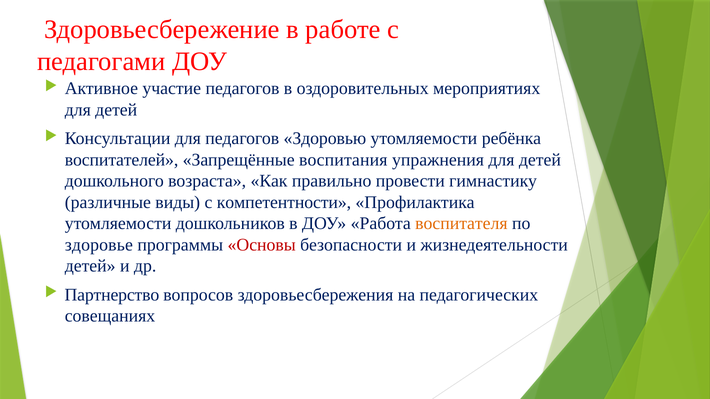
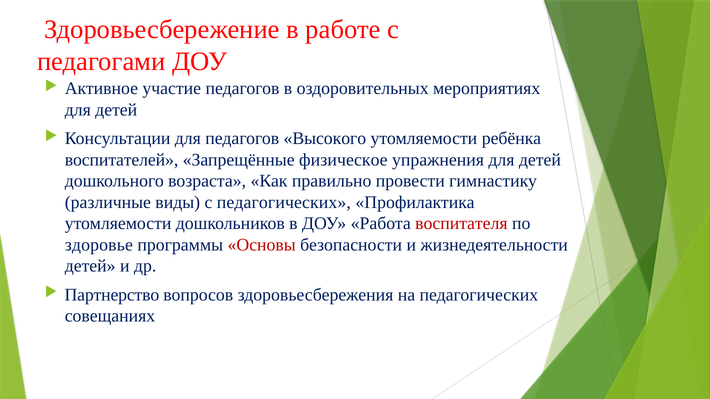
Здоровью: Здоровью -> Высокого (325, 139)
воспитания: воспитания -> физическое (343, 160)
с компетентности: компетентности -> педагогических (284, 202)
воспитателя colour: orange -> red (461, 224)
